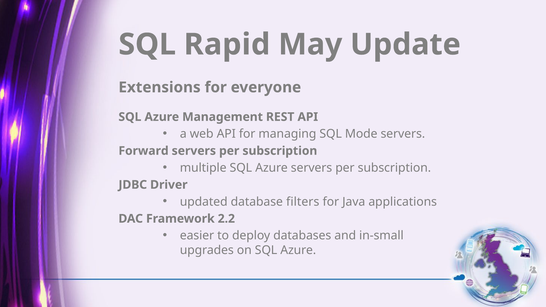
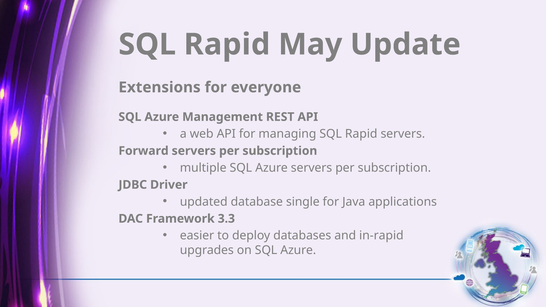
managing SQL Mode: Mode -> Rapid (361, 134)
filters: filters -> single (303, 202)
2.2: 2.2 -> 3.3 (226, 219)
in-small: in-small -> in-rapid (381, 236)
